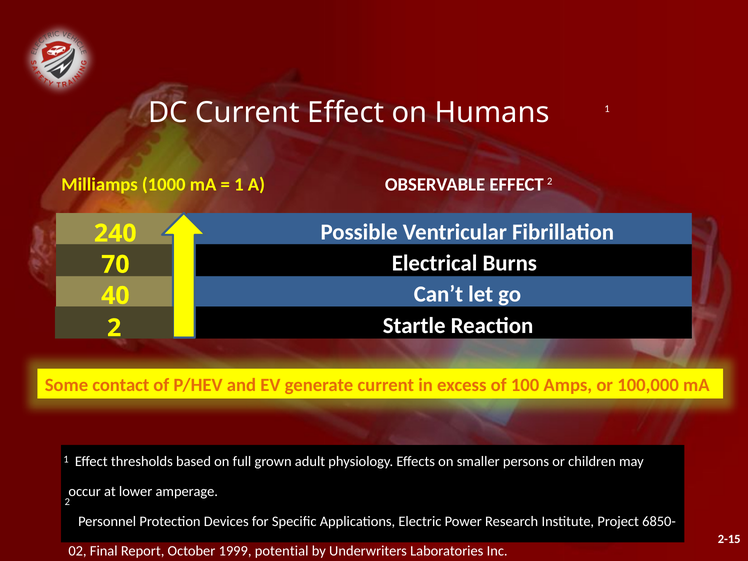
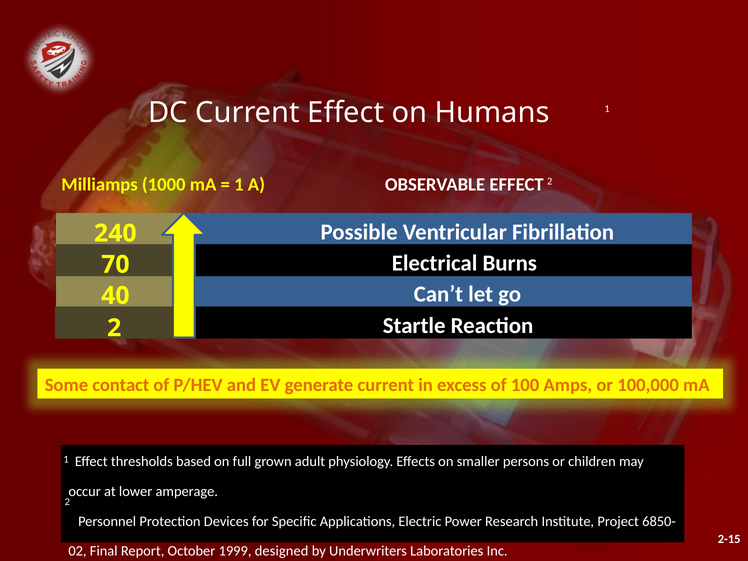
potential: potential -> designed (282, 551)
